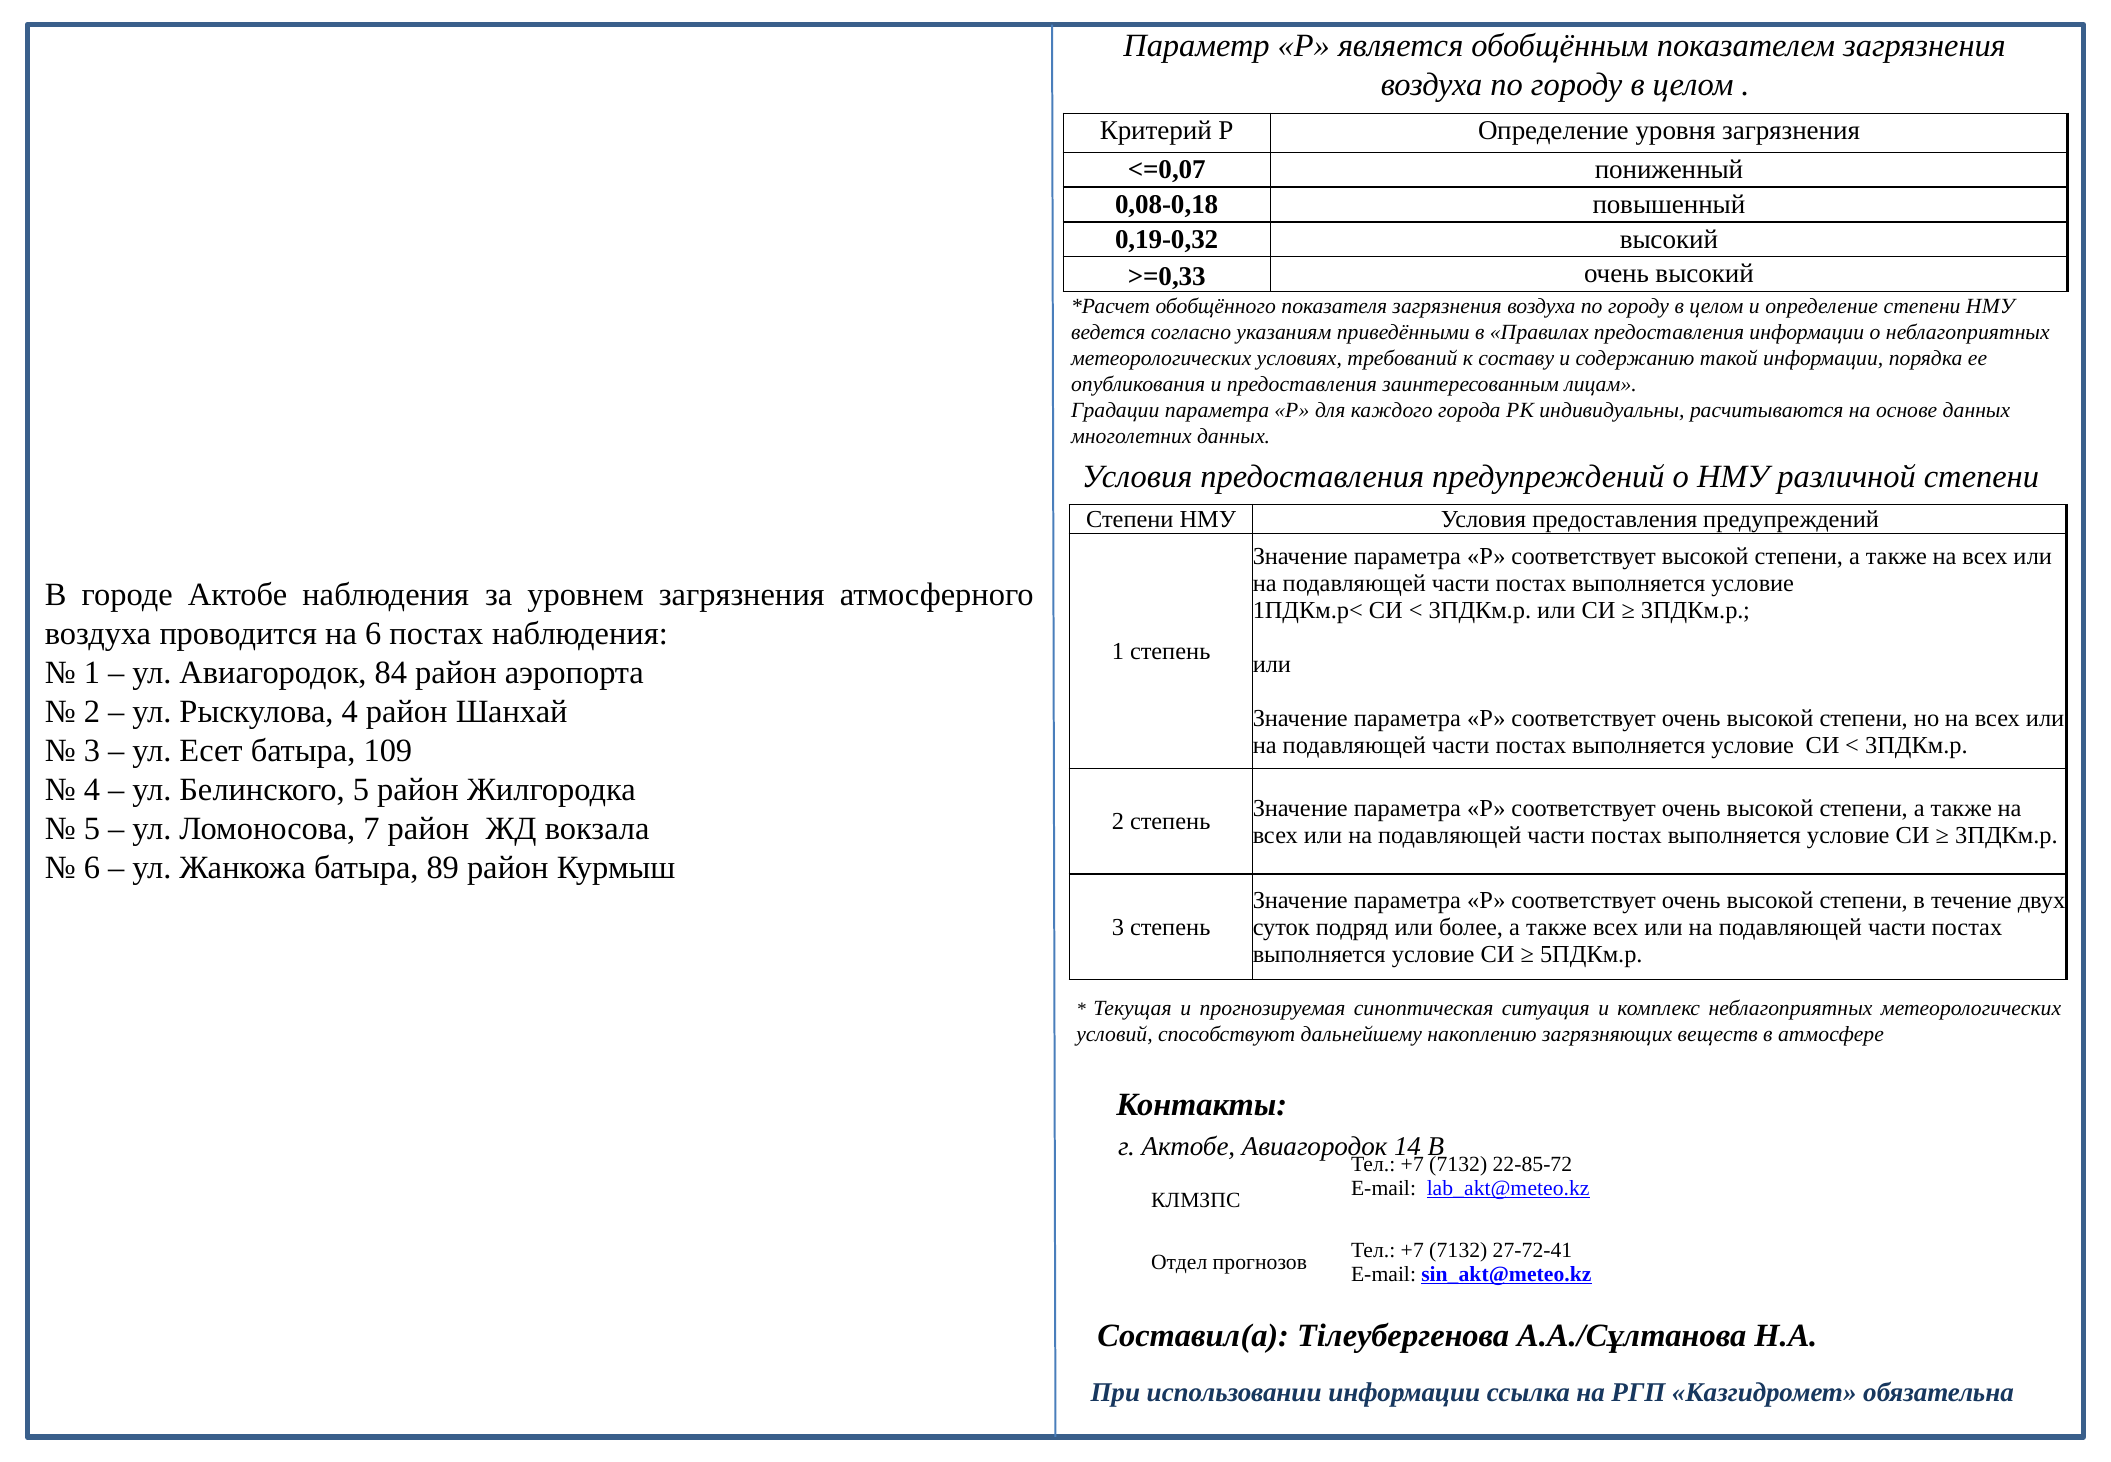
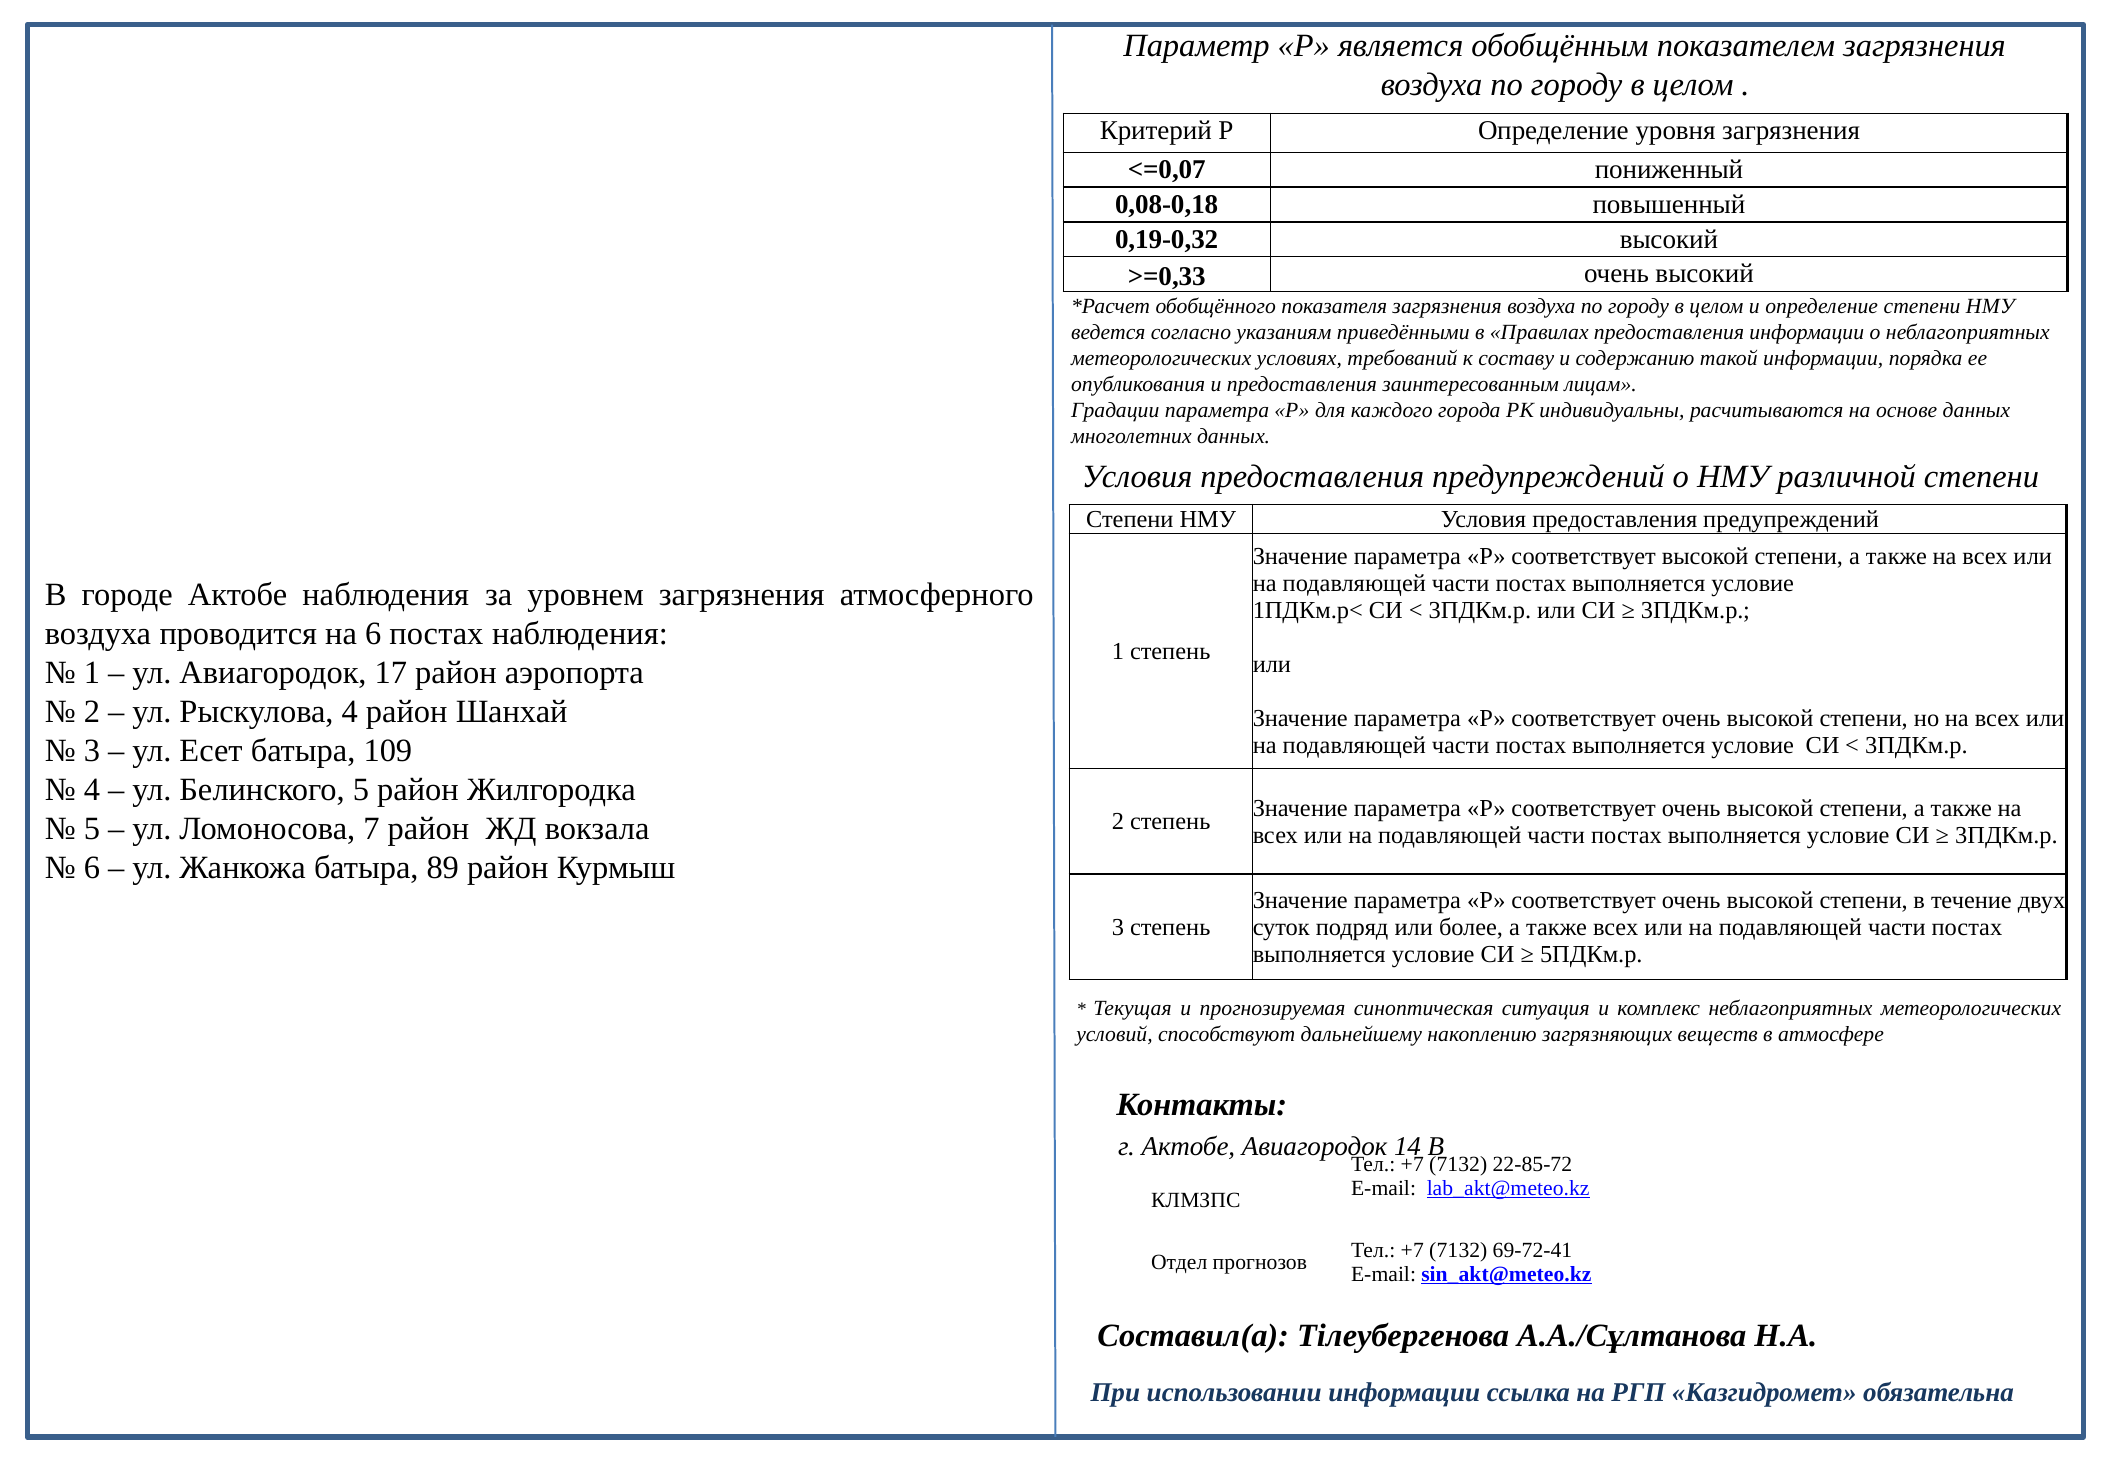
84: 84 -> 17 (391, 673)
27-72-41: 27-72-41 -> 69-72-41 (1532, 1249)
